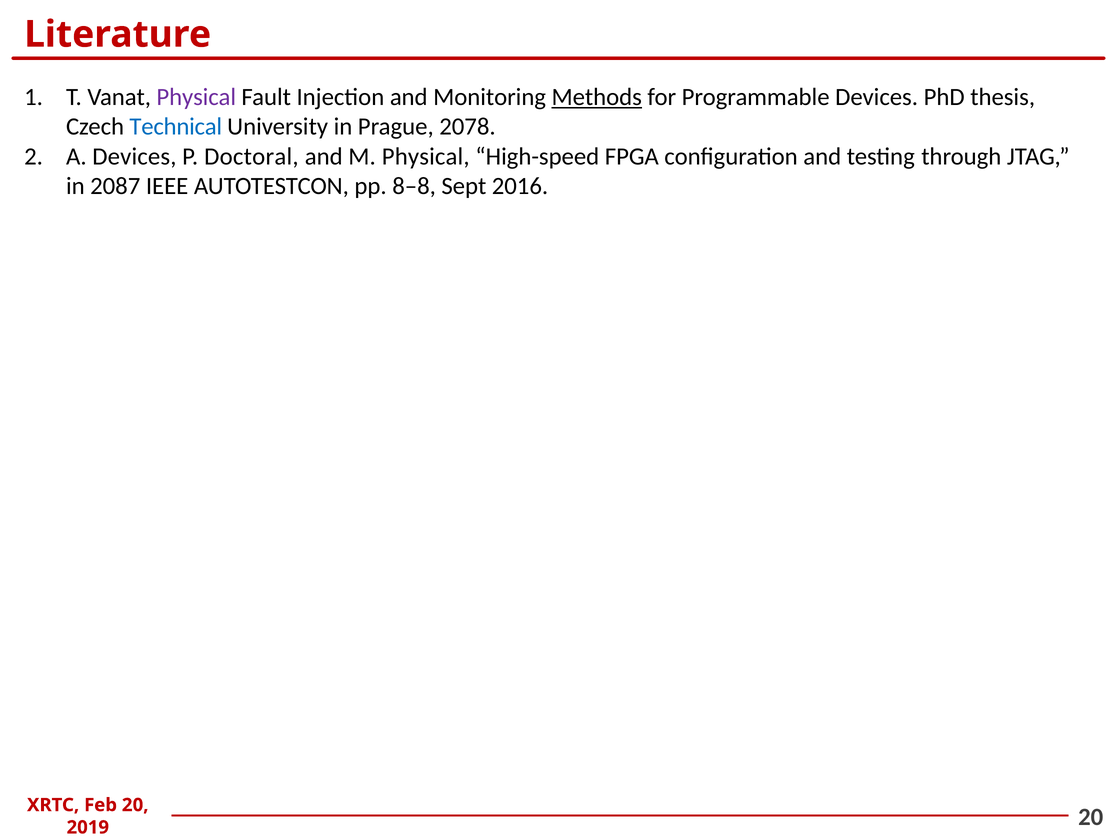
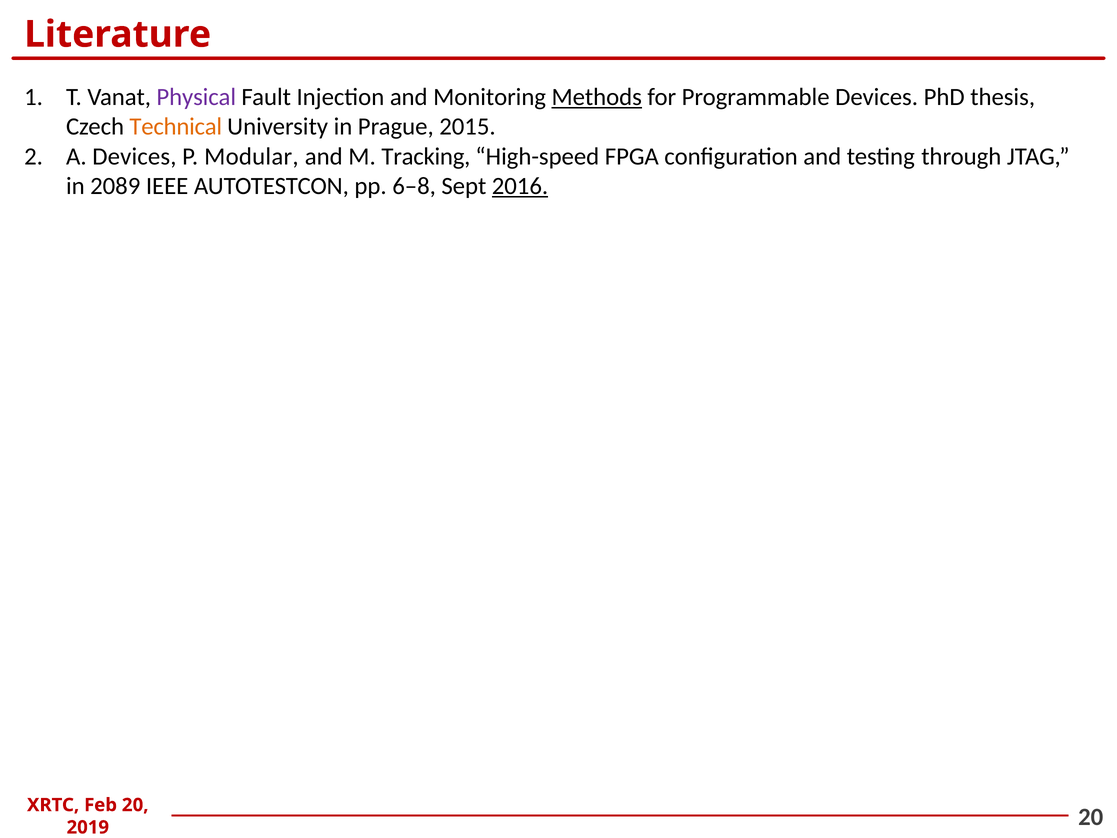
Technical colour: blue -> orange (176, 127)
2078: 2078 -> 2015 (467, 127)
Doctoral: Doctoral -> Modular (251, 156)
M Physical: Physical -> Tracking (426, 156)
2087: 2087 -> 2089 (115, 186)
8–8: 8–8 -> 6–8 (414, 186)
2016 underline: none -> present (520, 186)
